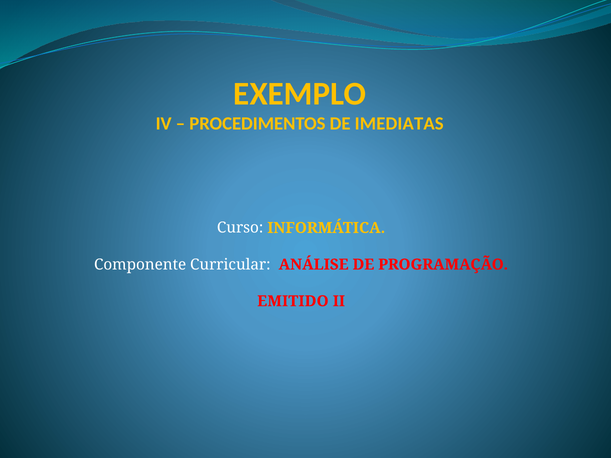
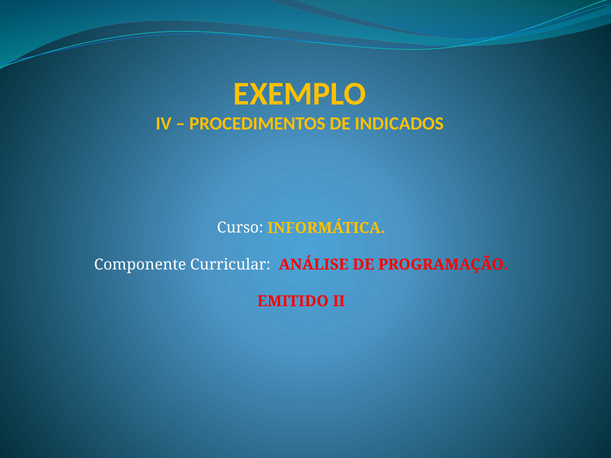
IMEDIATAS: IMEDIATAS -> INDICADOS (399, 124)
